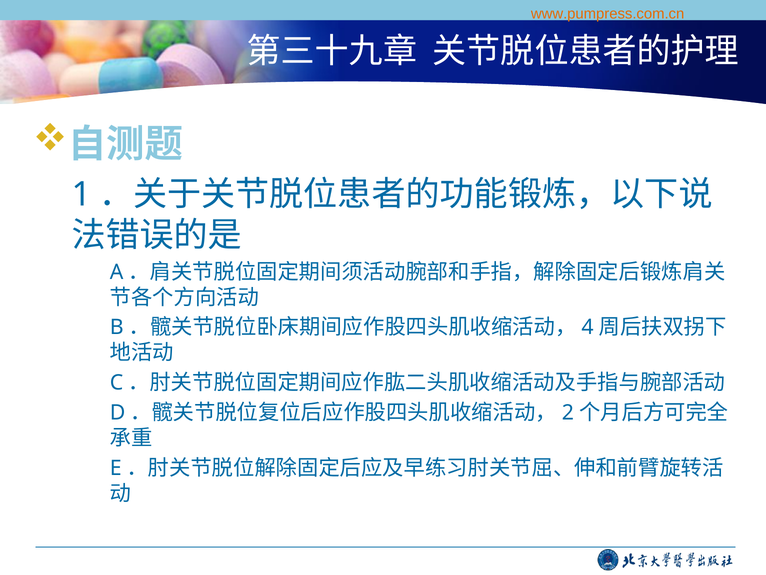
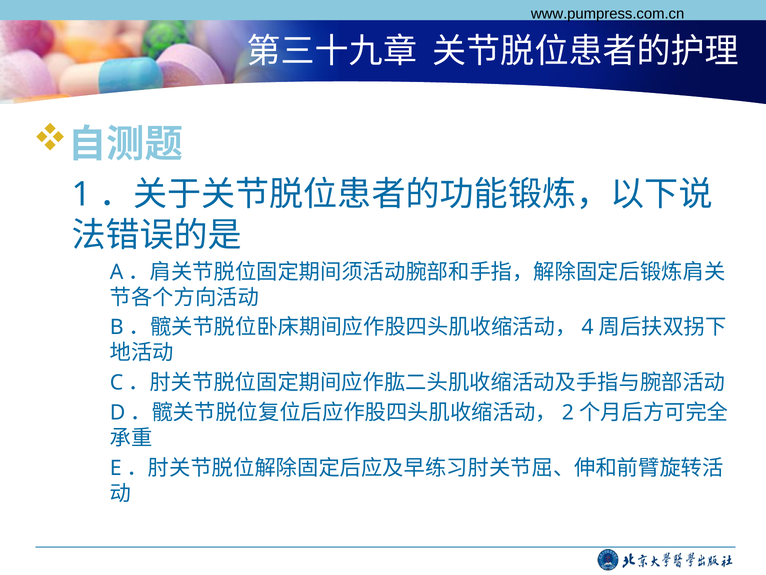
www.pumpress.com.cn colour: orange -> black (608, 14)
